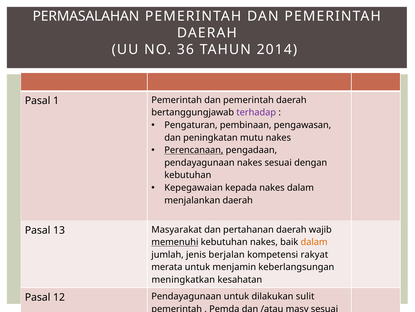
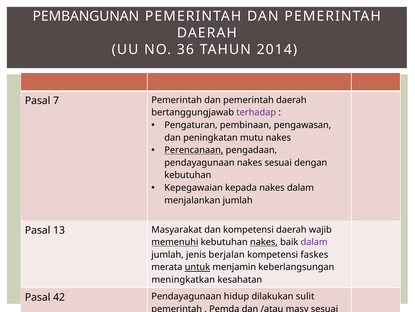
PERMASALAHAN: PERMASALAHAN -> PEMBANGUNAN (86, 16)
1: 1 -> 7 (56, 101)
menjalankan daerah: daerah -> jumlah (238, 200)
dan pertahanan: pertahanan -> kompetensi (248, 229)
nakes underline: none -> present (264, 242)
dalam colour: orange -> purple (314, 242)
rakyat: rakyat -> faskes (314, 254)
untuk underline: none -> present (197, 267)
12: 12 -> 42 (59, 297)
Pendayagunaan untuk: untuk -> hidup (236, 296)
